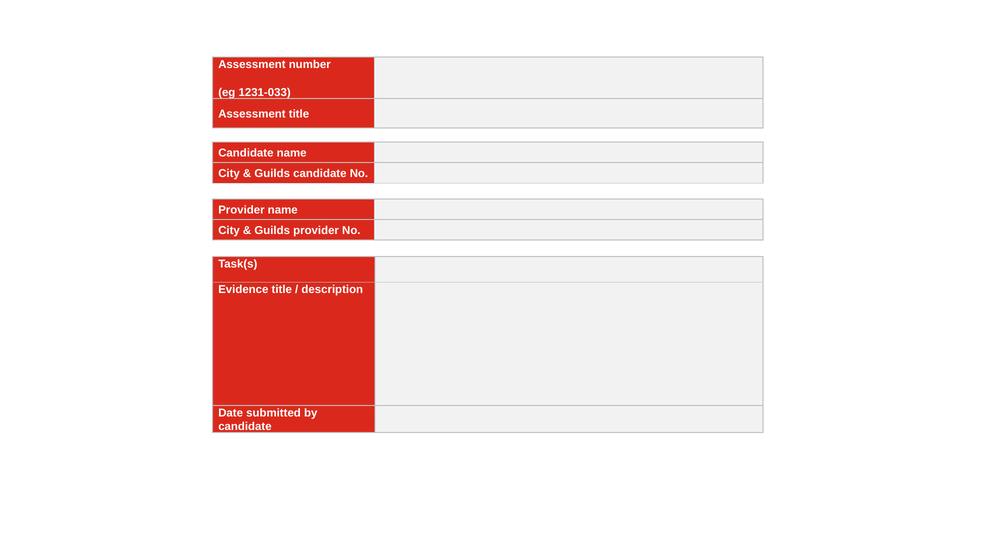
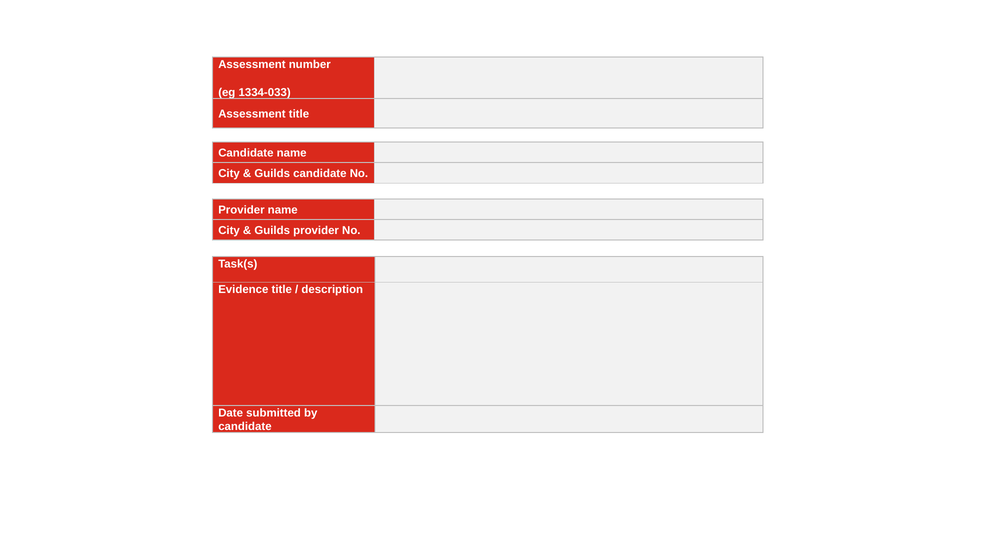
1231-033: 1231-033 -> 1334-033 (265, 93)
